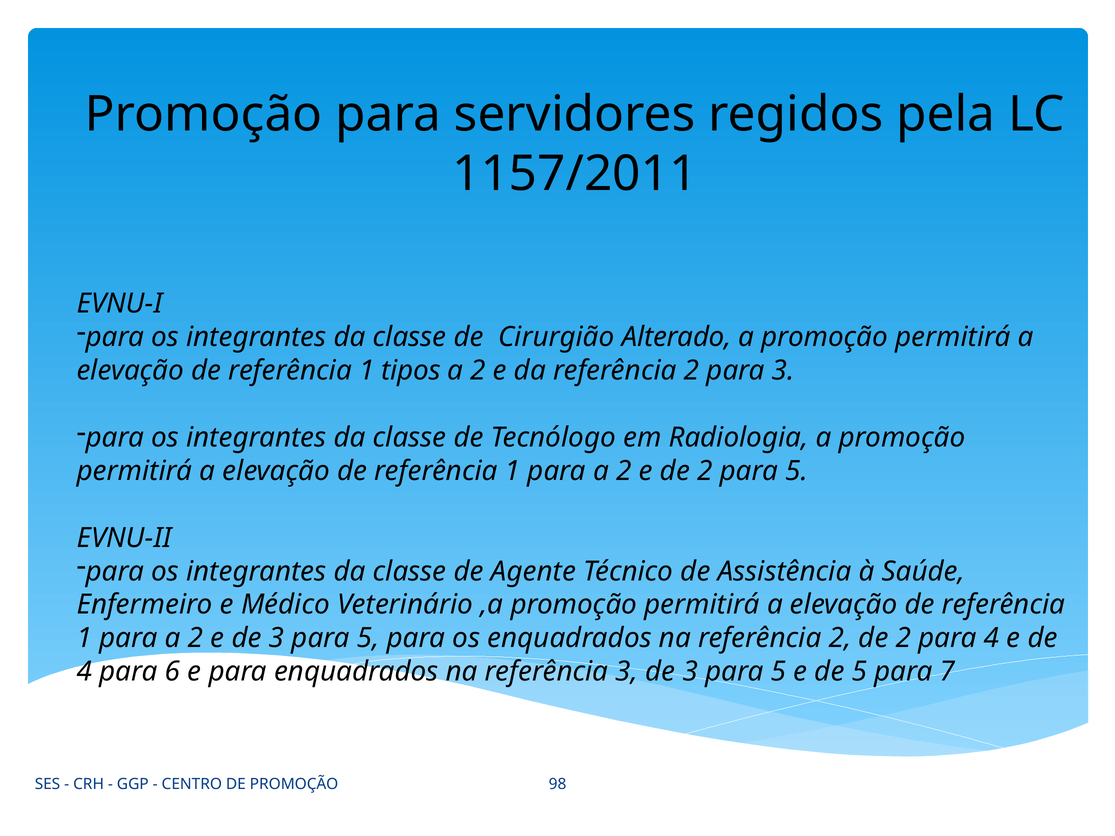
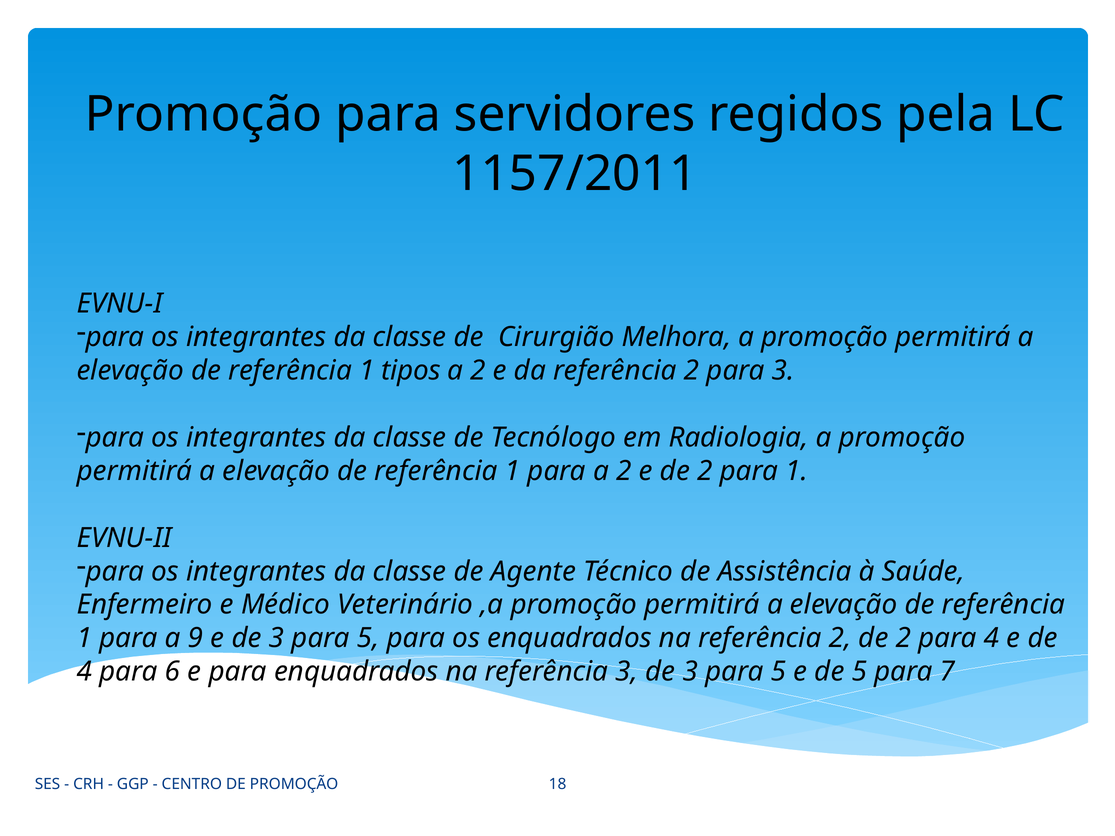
Alterado: Alterado -> Melhora (677, 337)
2 para 5: 5 -> 1 (796, 471)
2: 2 -> 9 (195, 638)
98: 98 -> 18 (558, 784)
